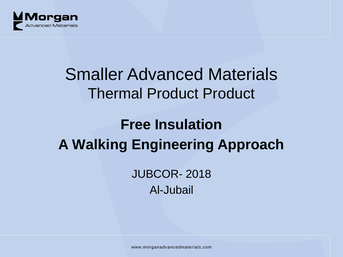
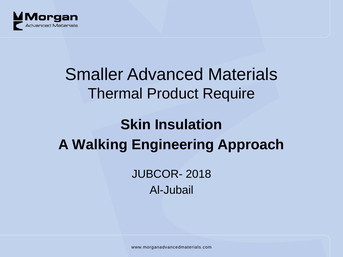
Product Product: Product -> Require (229, 94)
Free: Free -> Skin (136, 125)
